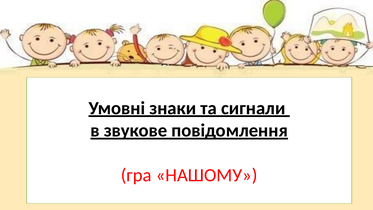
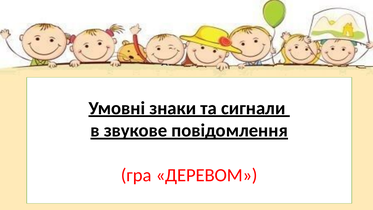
НАШОМУ: НАШОМУ -> ДЕРЕВОМ (207, 175)
